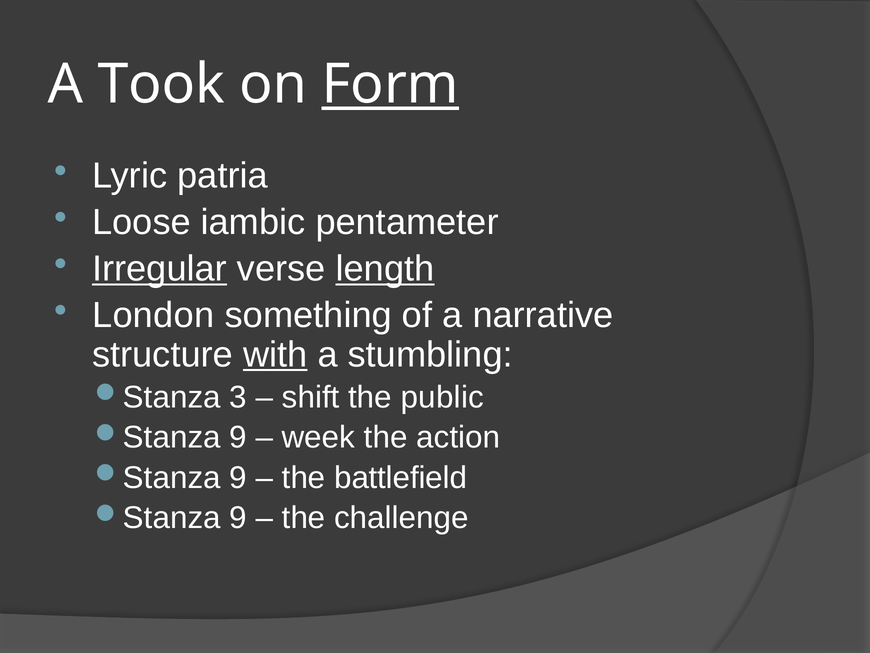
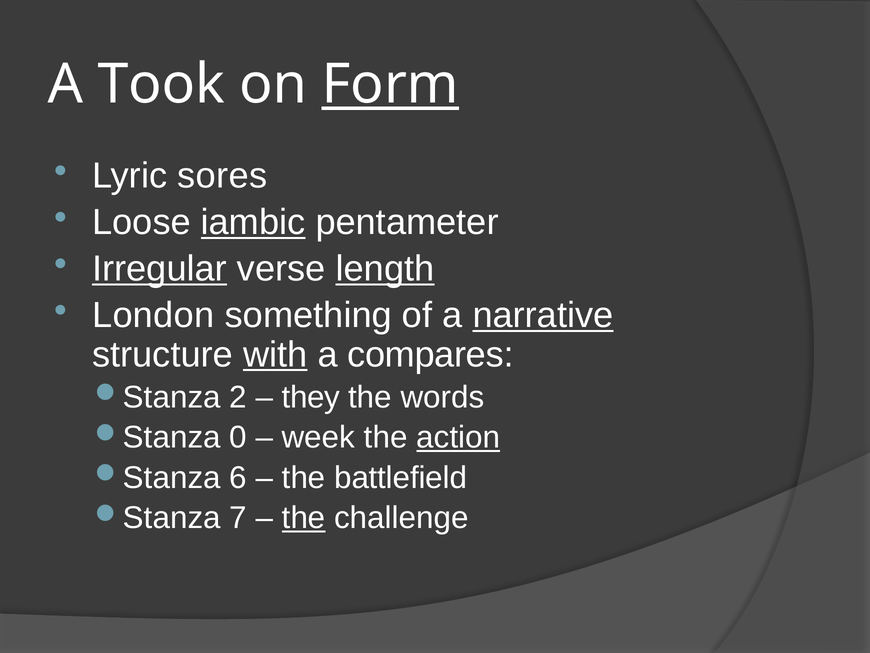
patria: patria -> sores (222, 176)
iambic underline: none -> present (253, 222)
narrative underline: none -> present (543, 315)
stumbling: stumbling -> compares (430, 354)
3: 3 -> 2 (238, 397)
shift: shift -> they (311, 397)
public: public -> words (443, 397)
9: 9 -> 0 (238, 437)
action underline: none -> present (458, 437)
9: 9 -> 6 (238, 477)
9: 9 -> 7 (238, 518)
the underline: none -> present (304, 518)
